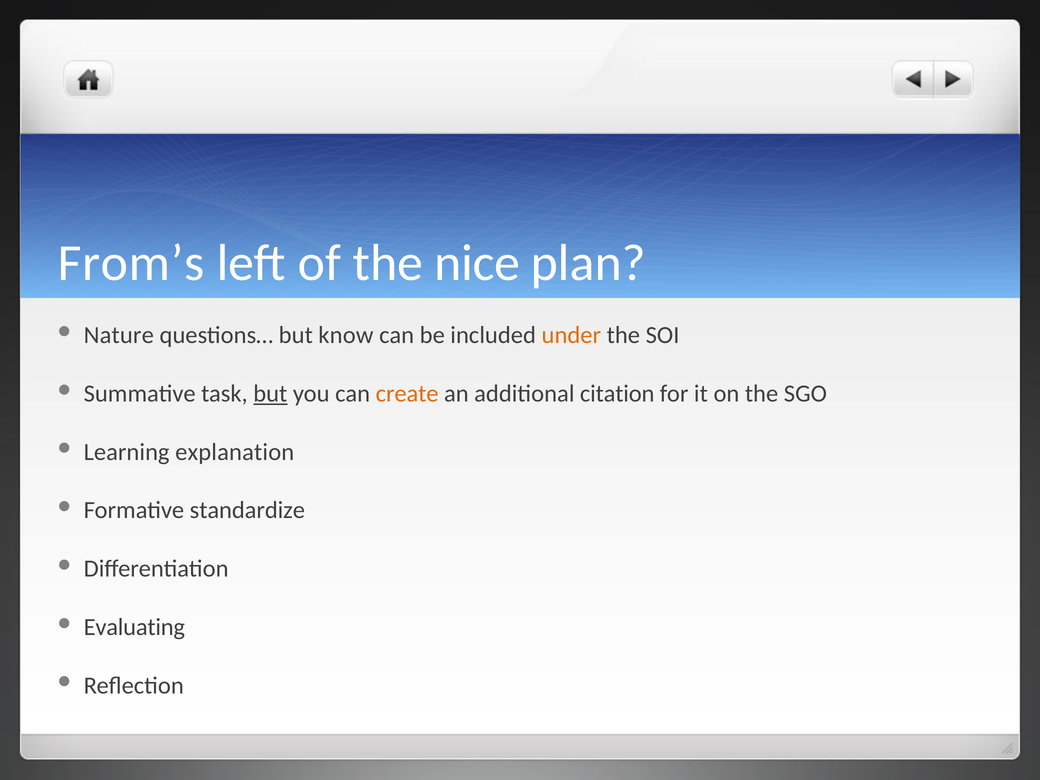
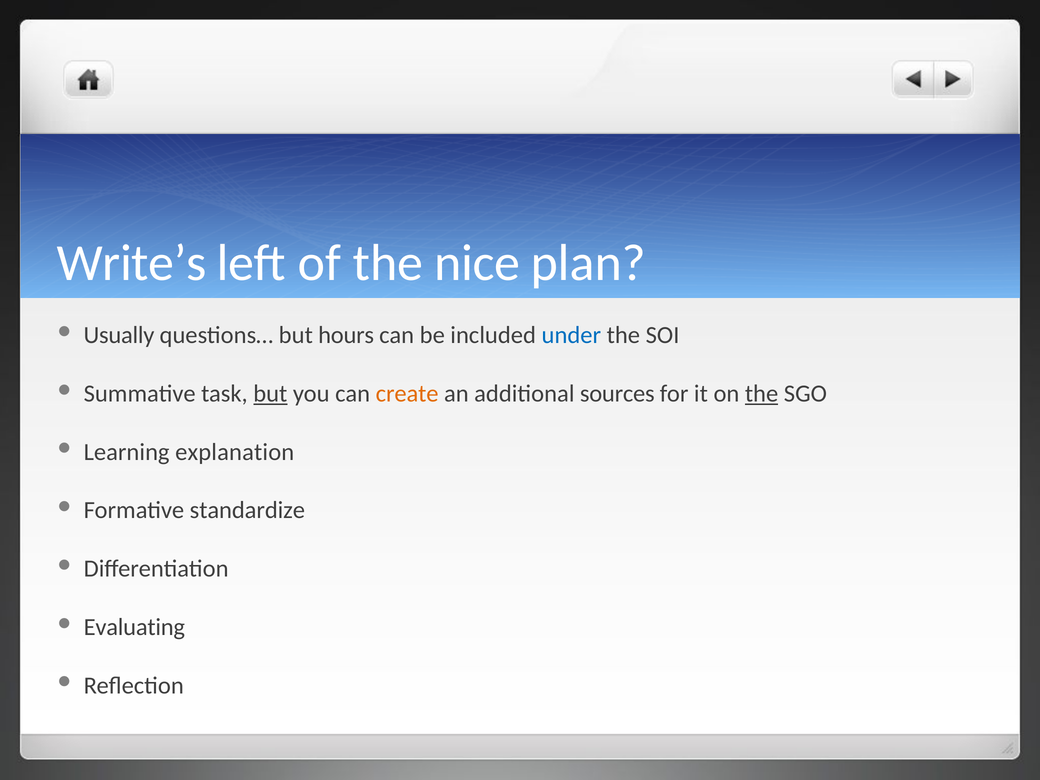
From’s: From’s -> Write’s (132, 263)
Nature: Nature -> Usually (119, 335)
know: know -> hours (346, 335)
under colour: orange -> blue (571, 335)
citation: citation -> sources (617, 394)
the underline: none -> present (762, 394)
